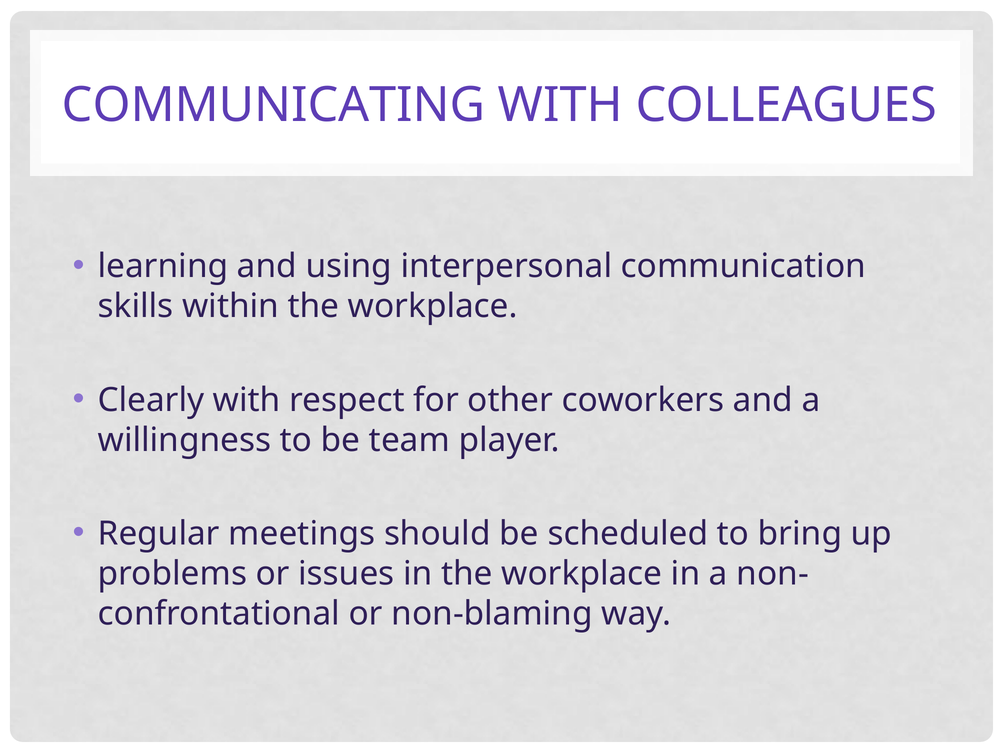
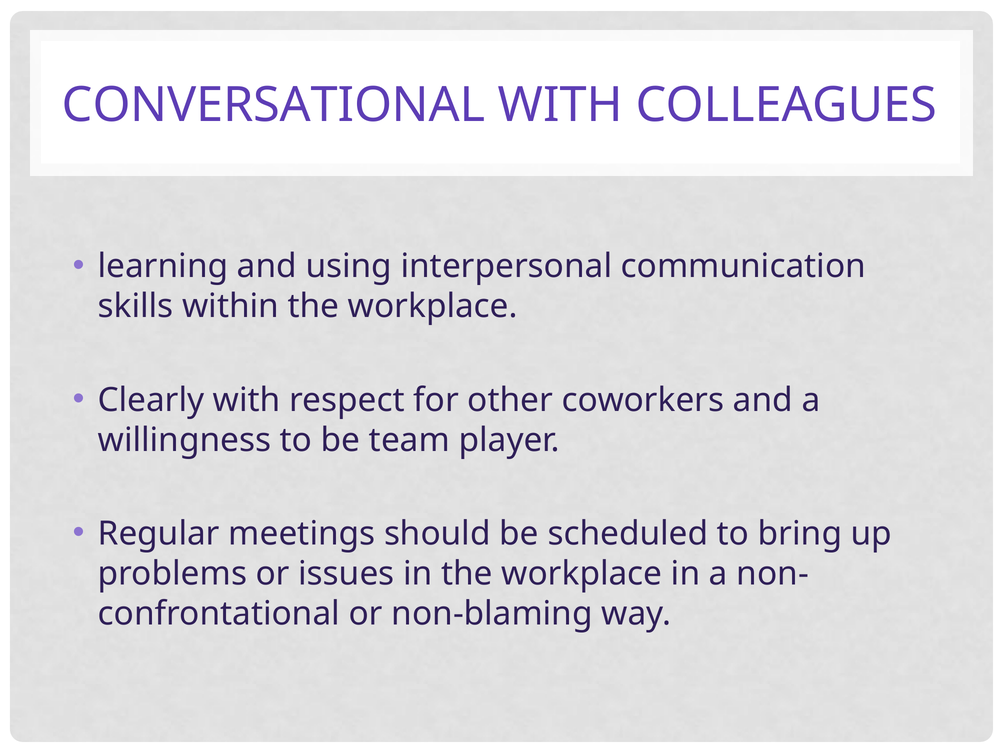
COMMUNICATING: COMMUNICATING -> CONVERSATIONAL (274, 105)
